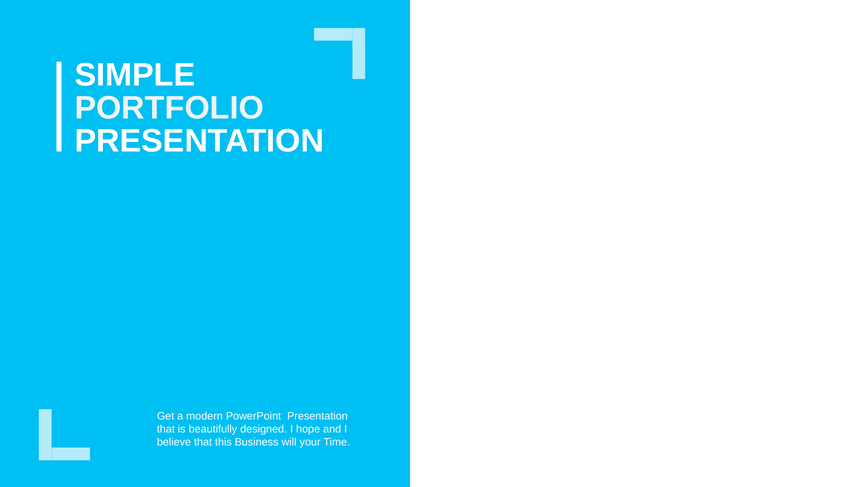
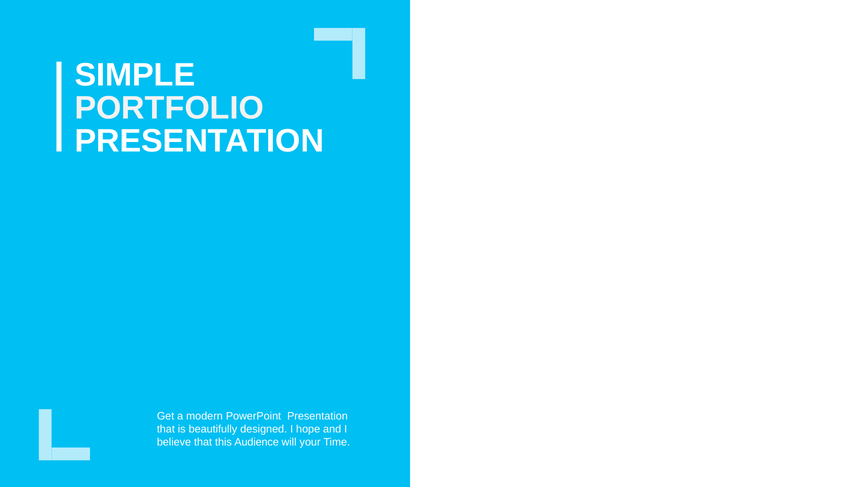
Business: Business -> Audience (257, 442)
